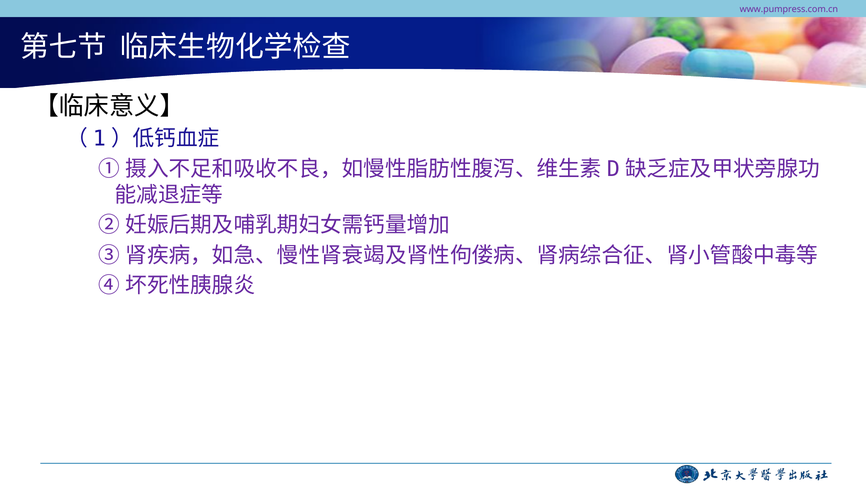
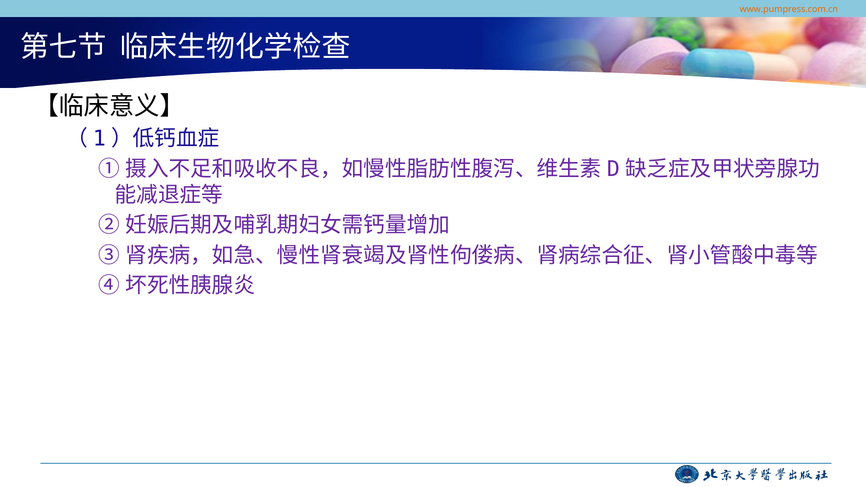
www.pumpress.com.cn colour: purple -> orange (789, 9)
